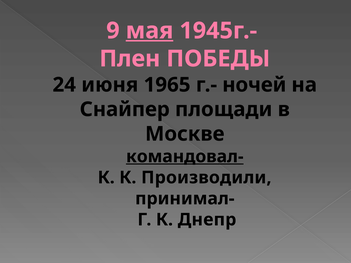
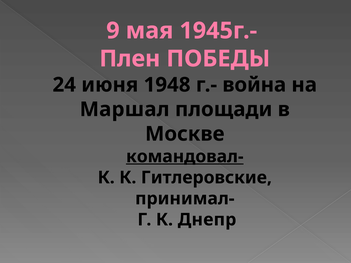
мая underline: present -> none (150, 31)
1965: 1965 -> 1948 (167, 85)
ночей: ночей -> война (254, 85)
Снайпер: Снайпер -> Маршал (125, 109)
Производили: Производили -> Гитлеровские (206, 178)
